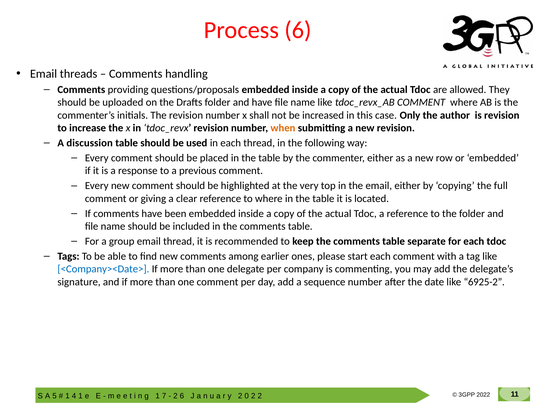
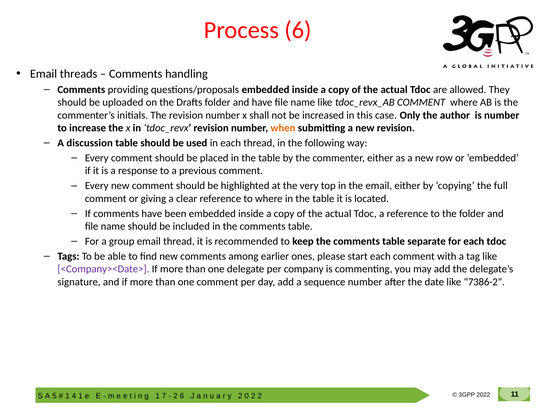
is revision: revision -> number (502, 115)
<Company><Date> colour: blue -> purple (103, 269)
6925-2: 6925-2 -> 7386-2 (484, 282)
